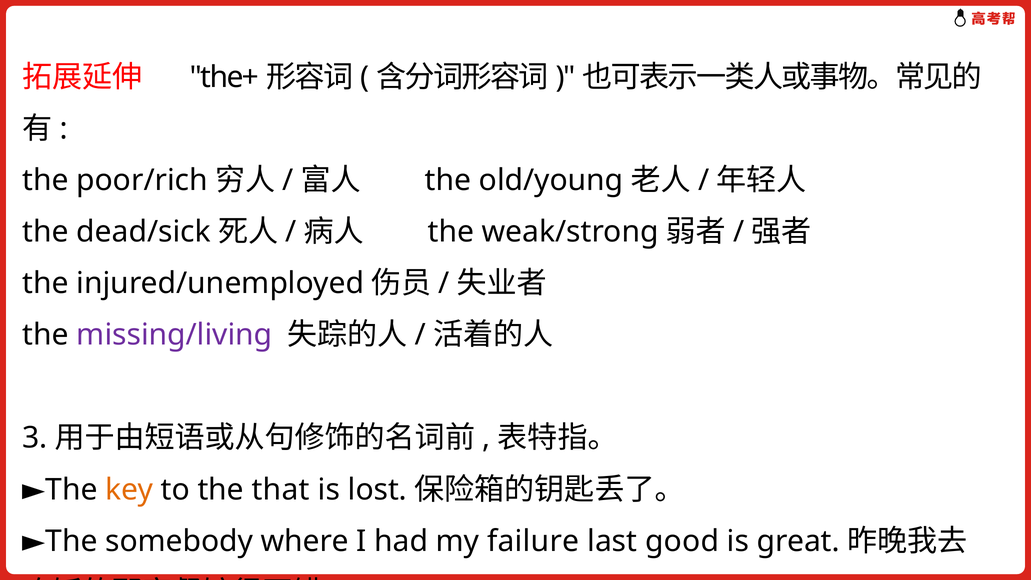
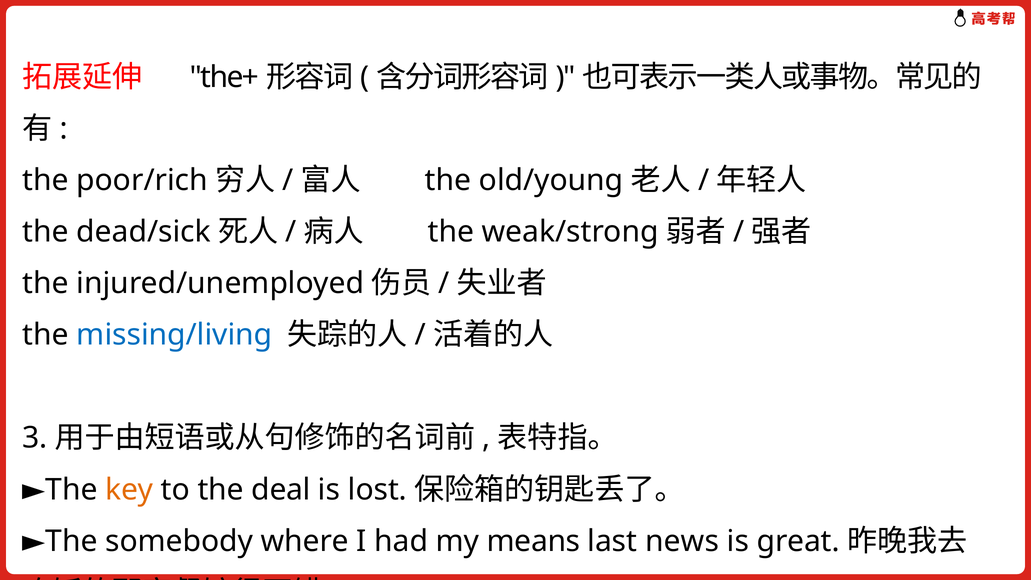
missing/living colour: purple -> blue (174, 335)
that: that -> deal (281, 490)
failure: failure -> means (534, 541)
good: good -> news (682, 541)
